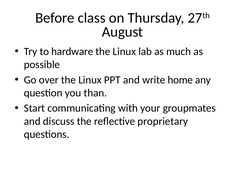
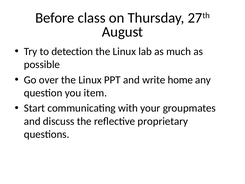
hardware: hardware -> detection (72, 51)
than: than -> item (95, 93)
